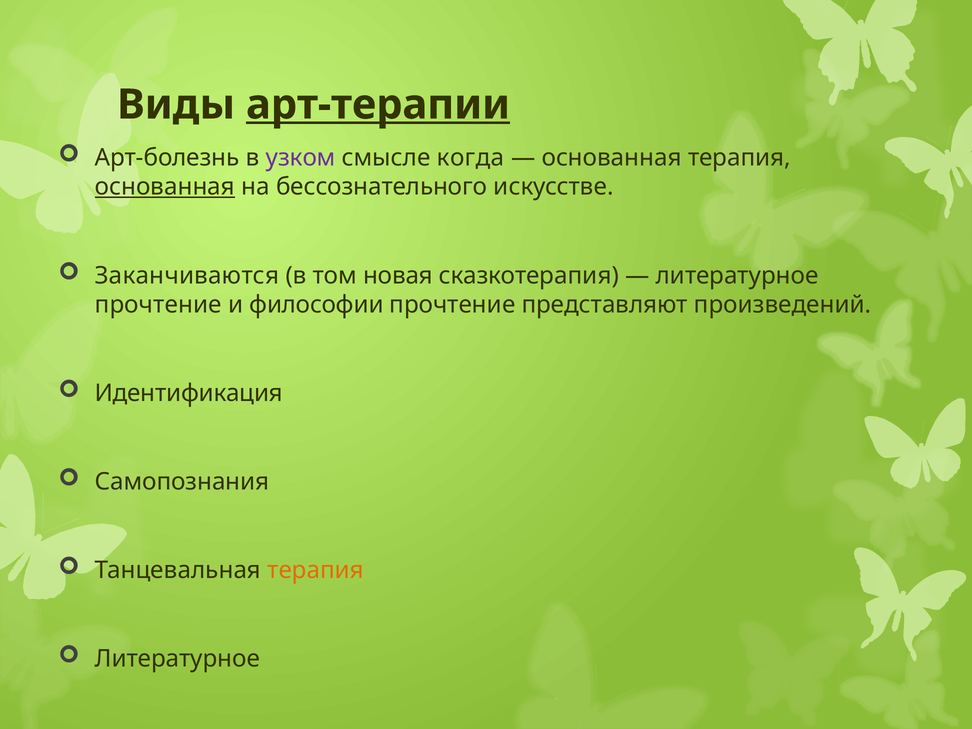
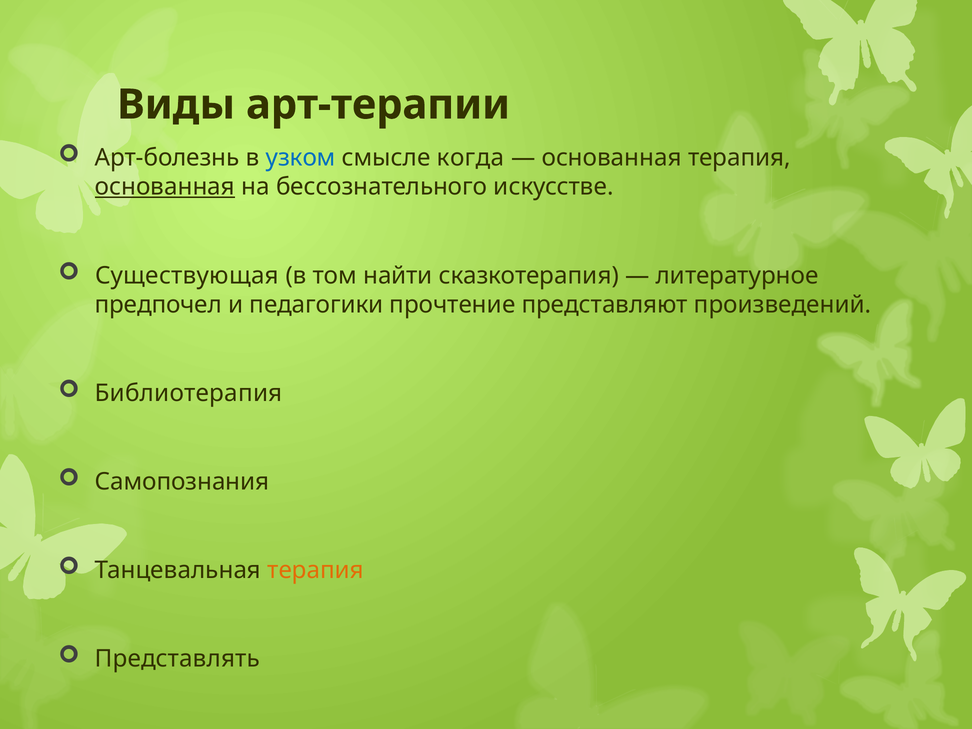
арт-терапии underline: present -> none (378, 105)
узком colour: purple -> blue (301, 158)
Заканчиваются: Заканчиваются -> Существующая (187, 276)
новая: новая -> найти (398, 276)
прочтение: прочтение -> предпочел (158, 305)
философии: философии -> педагогики (316, 305)
Идентификация: Идентификация -> Библиотерапия (189, 393)
Литературное: Литературное -> Представлять (177, 659)
